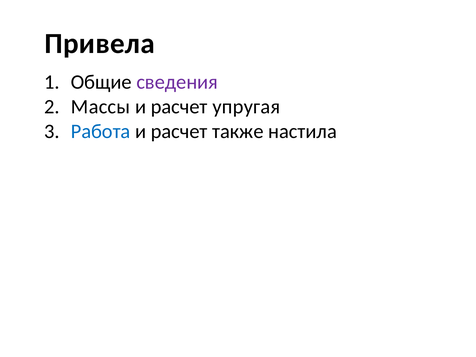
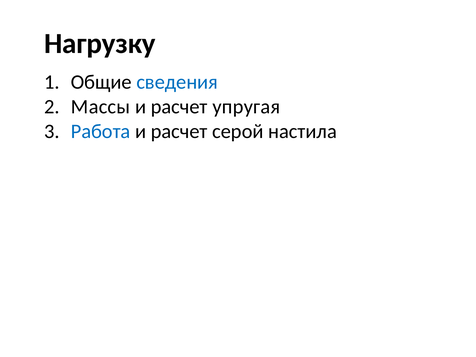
Привела: Привела -> Нагрузку (100, 44)
сведения colour: purple -> blue (177, 82)
также: также -> серой (238, 131)
